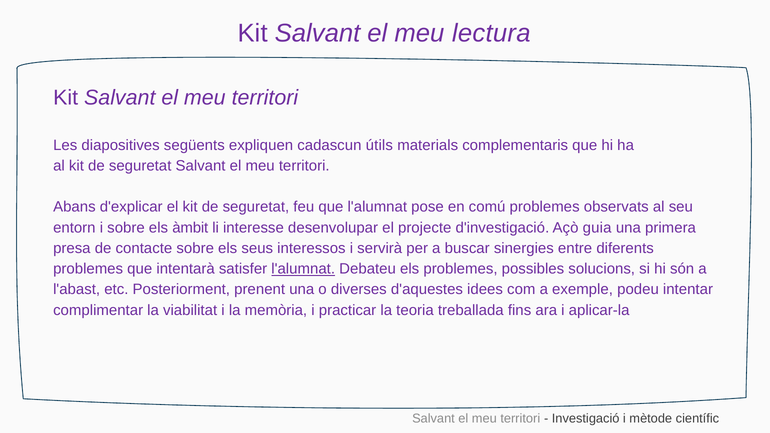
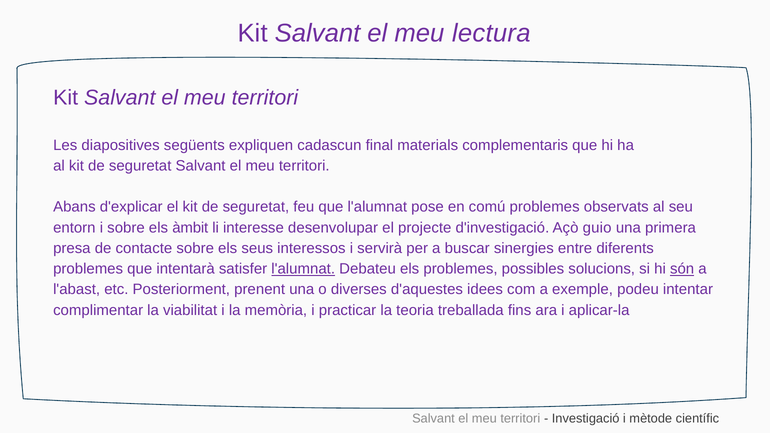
útils: útils -> final (379, 145)
guia: guia -> guio (597, 228)
són underline: none -> present (682, 269)
